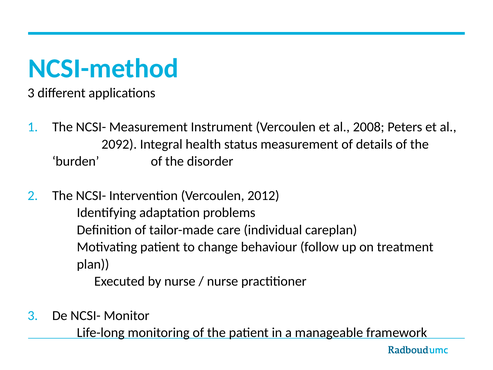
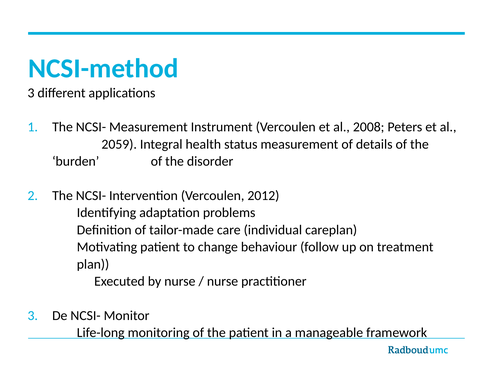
2092: 2092 -> 2059 (119, 144)
